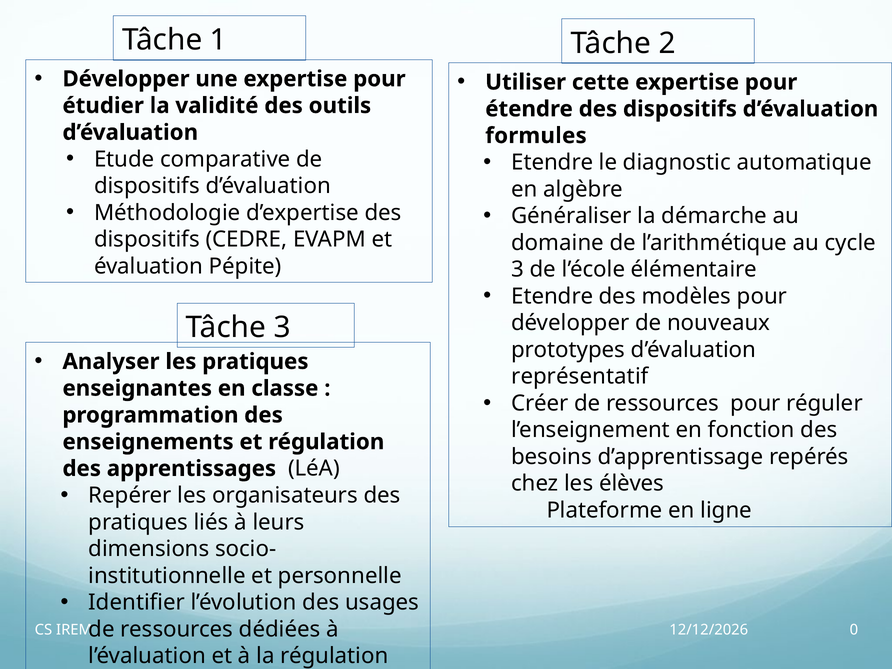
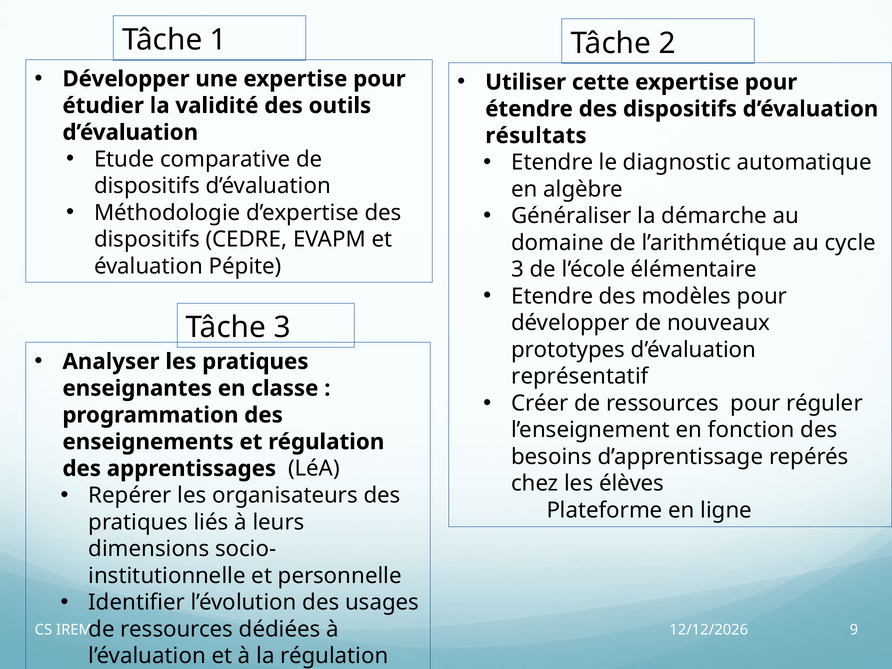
formules: formules -> résultats (536, 136)
0: 0 -> 9 (854, 630)
